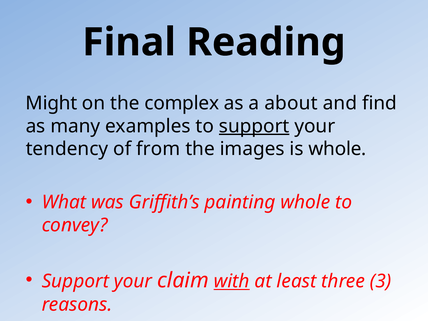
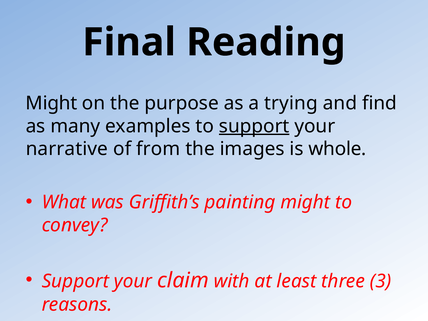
complex: complex -> purpose (182, 103)
about: about -> trying (291, 103)
tendency: tendency -> narrative (67, 149)
painting whole: whole -> might (305, 202)
with underline: present -> none (232, 281)
